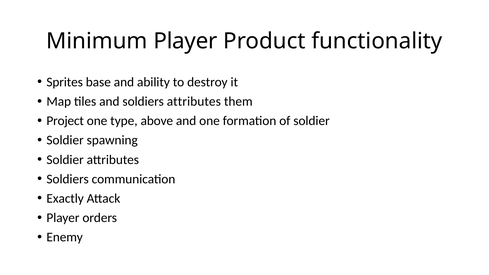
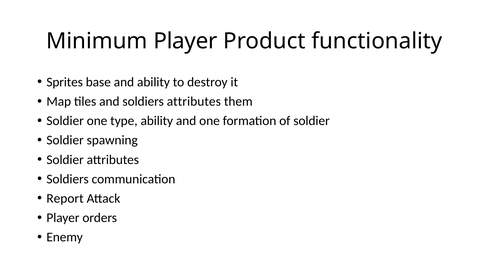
Project: Project -> Soldier (65, 121)
type above: above -> ability (157, 121)
Exactly: Exactly -> Report (65, 198)
